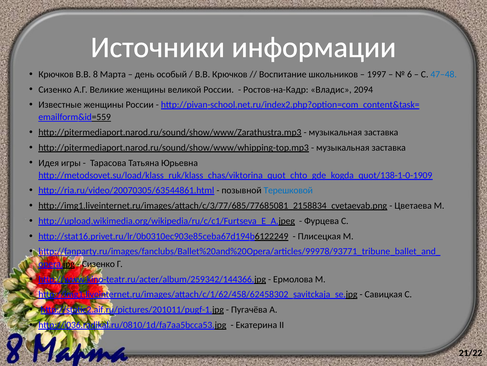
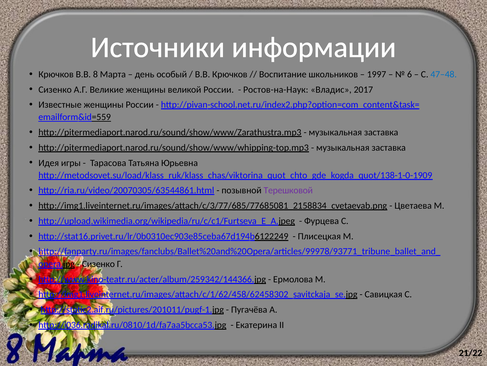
Ростов-на-Кадр: Ростов-на-Кадр -> Ростов-на-Наук (276, 89)
2094: 2094 -> 2017 (363, 89)
Терешковой colour: blue -> purple (288, 190)
